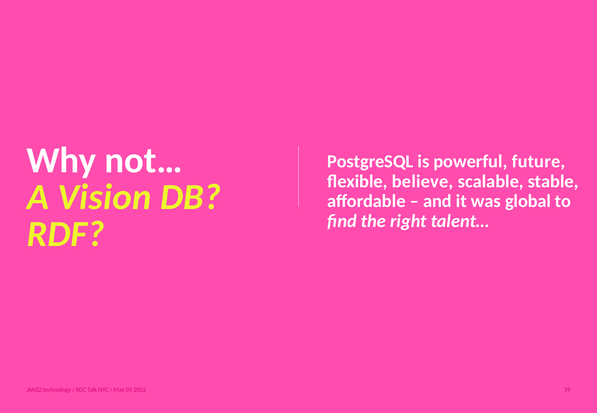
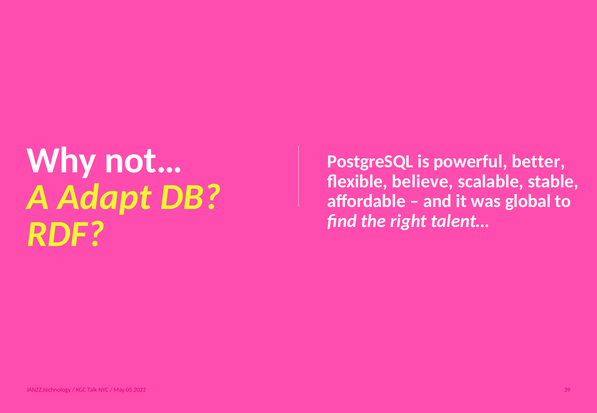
future: future -> better (538, 162)
Vision: Vision -> Adapt (104, 197)
